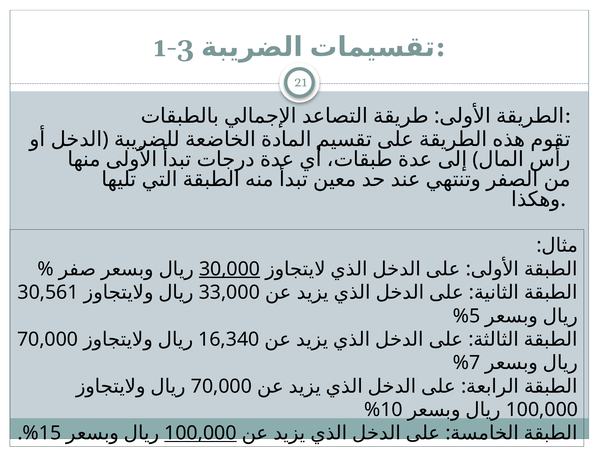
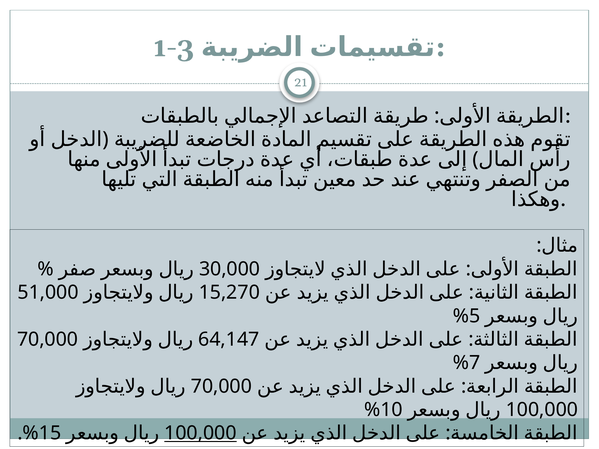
30,000 underline: present -> none (230, 269)
30,561: 30,561 -> 51,000 (48, 293)
33,000: 33,000 -> 15,270 (229, 293)
16,340: 16,340 -> 64,147 (229, 340)
